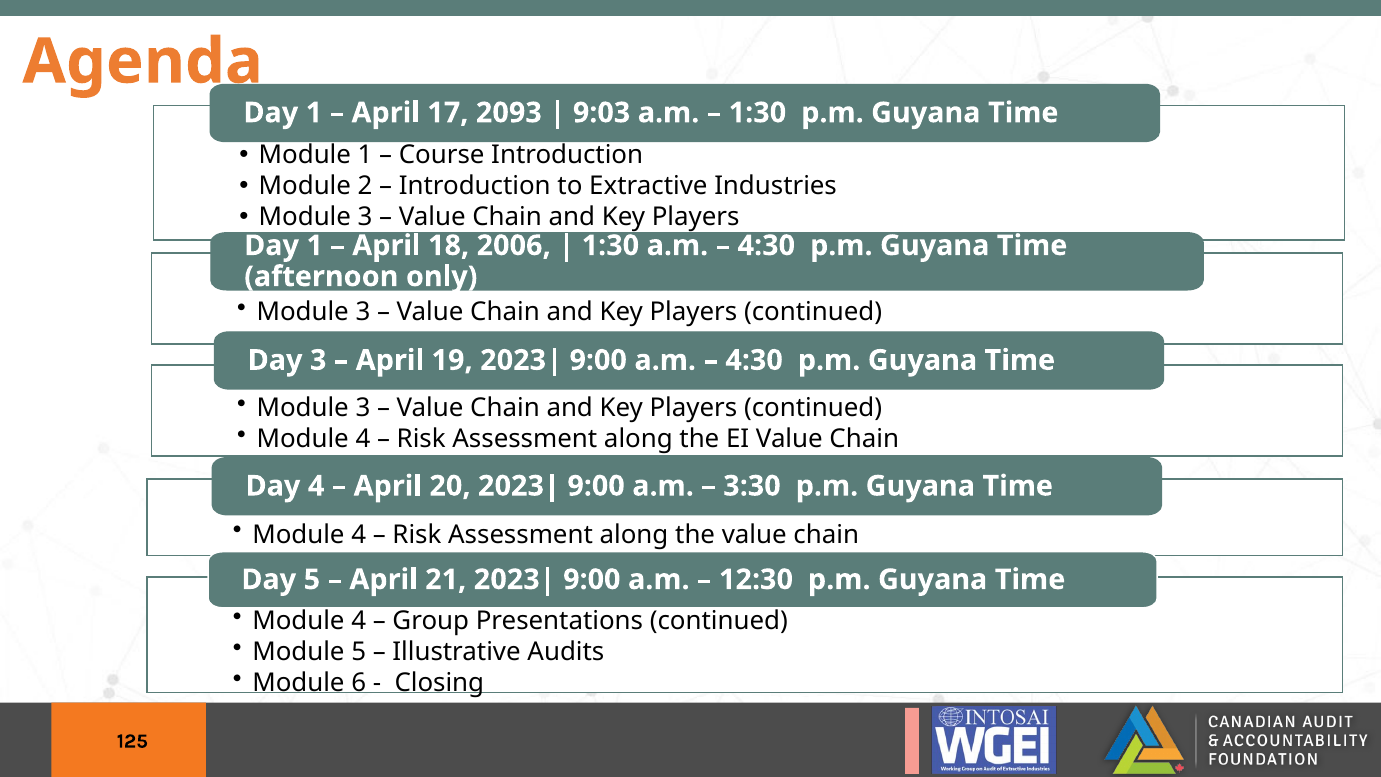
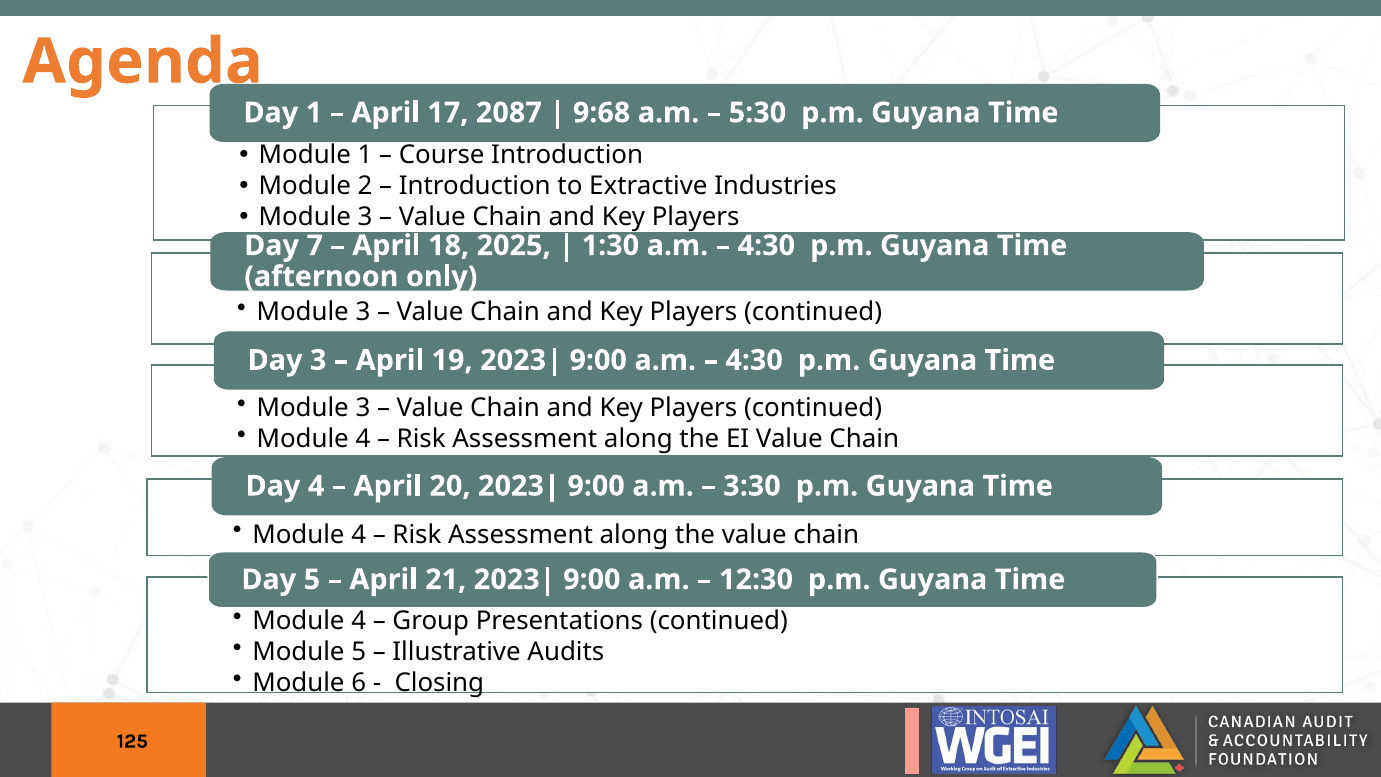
2093: 2093 -> 2087 (509, 113)
9:03: 9:03 -> 9:68 (602, 113)
1:30: 1:30 -> 5:30 (757, 113)
1: 1 -> 7 (315, 246)
2006: 2006 -> 2025 (514, 246)
